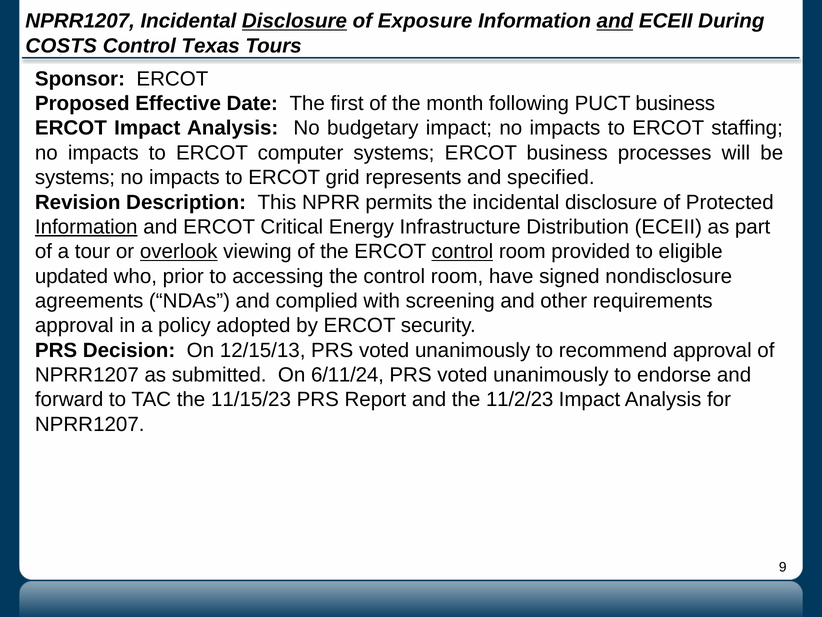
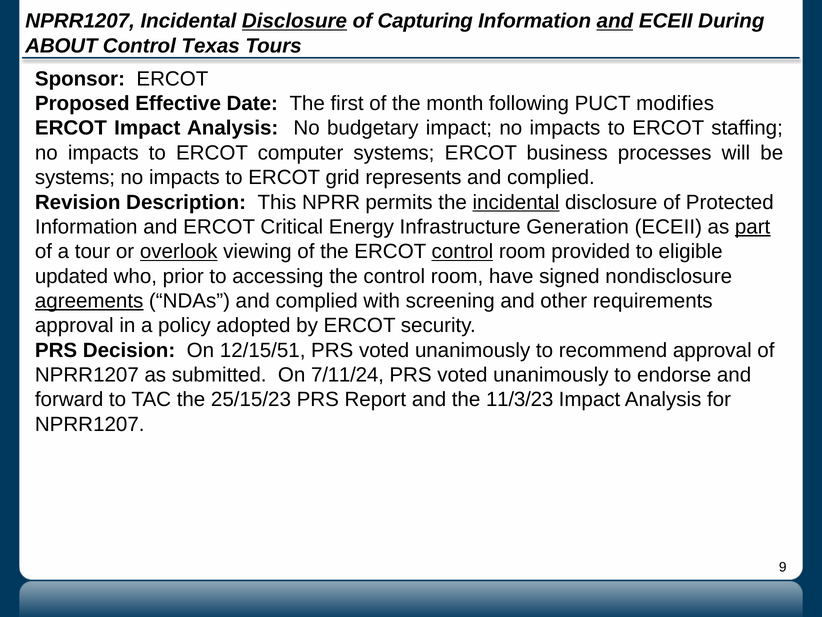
Exposure: Exposure -> Capturing (425, 21)
COSTS: COSTS -> ABOUT (61, 46)
PUCT business: business -> modifies (675, 103)
specified: specified -> complied (551, 177)
incidental underline: none -> present (516, 202)
Information underline: present -> none (86, 227)
Distribution: Distribution -> Generation (578, 227)
part underline: none -> present (753, 227)
agreements underline: none -> present (89, 301)
12/15/13: 12/15/13 -> 12/15/51 (263, 350)
6/11/24: 6/11/24 -> 7/11/24 (347, 375)
11/15/23: 11/15/23 -> 25/15/23 (251, 399)
11/2/23: 11/2/23 -> 11/3/23 (520, 399)
